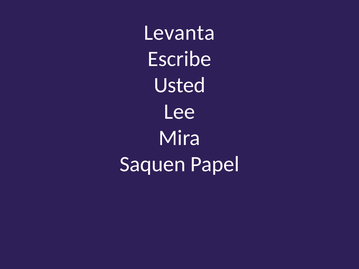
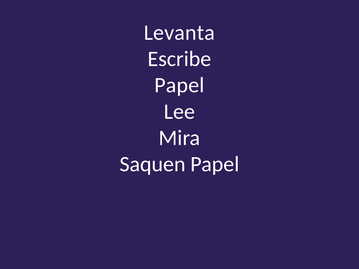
Usted: Usted -> Papel (179, 85)
